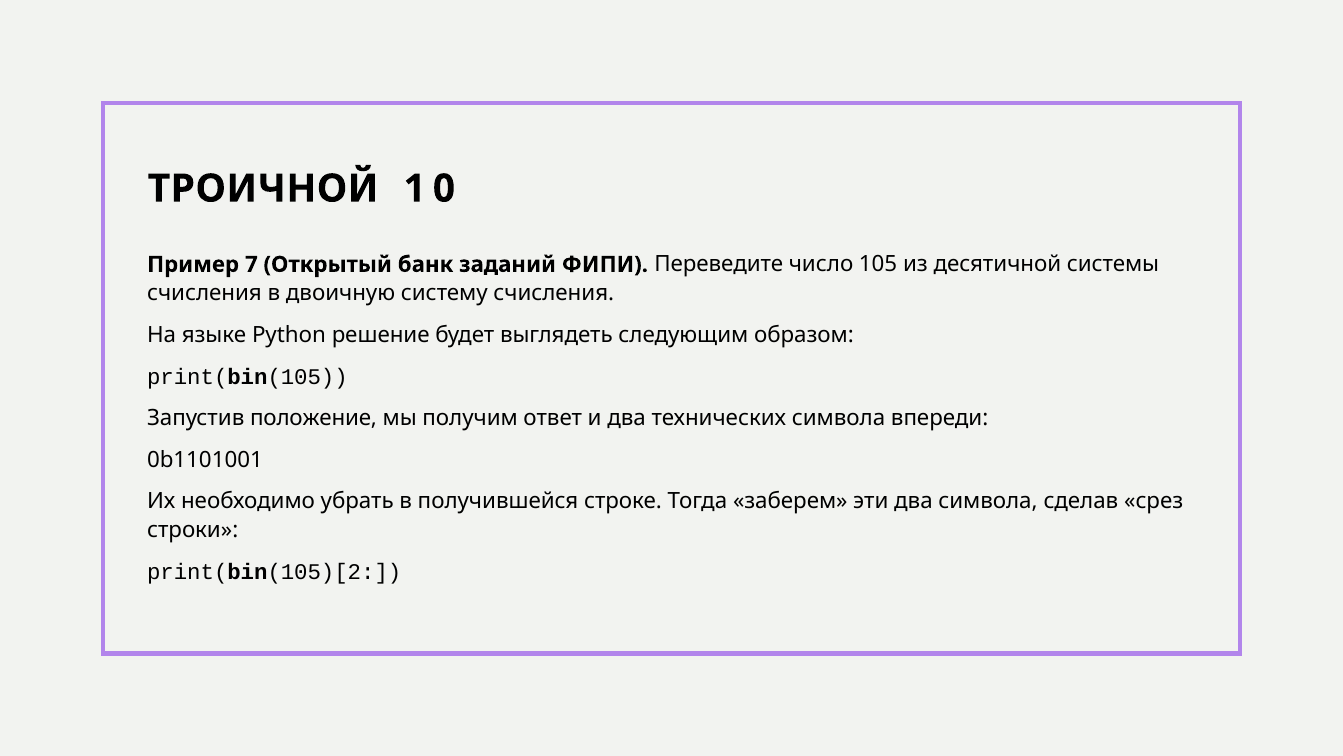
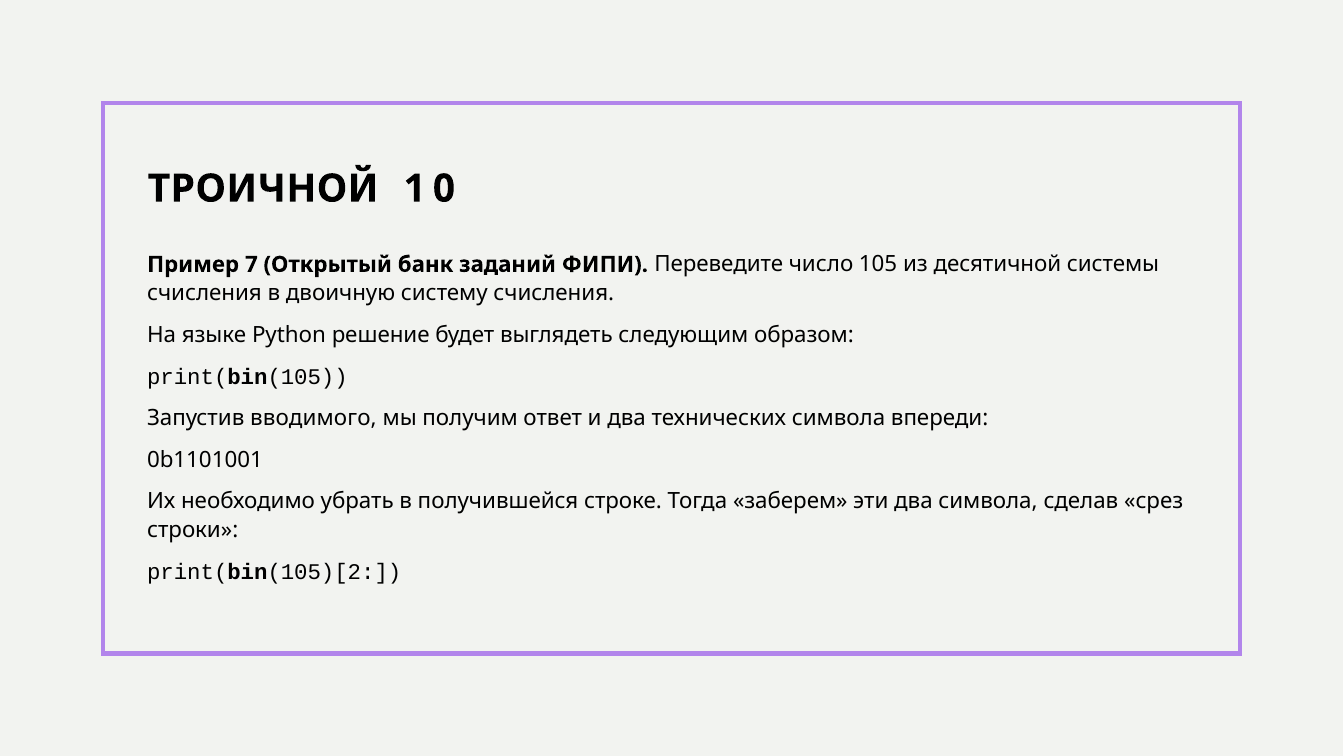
положение: положение -> вводимого (313, 418)
